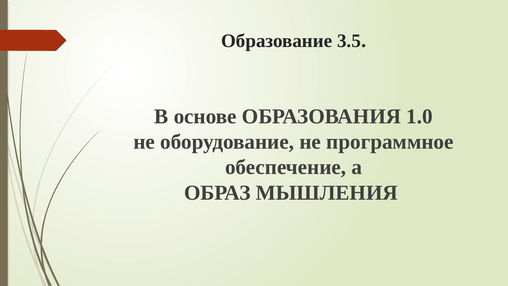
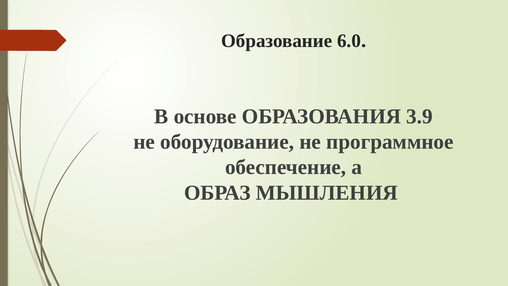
3.5: 3.5 -> 6.0 (349, 41)
1.0: 1.0 -> 3.9 (420, 116)
